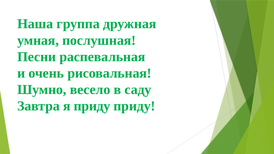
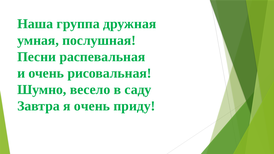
я приду: приду -> очень (92, 106)
